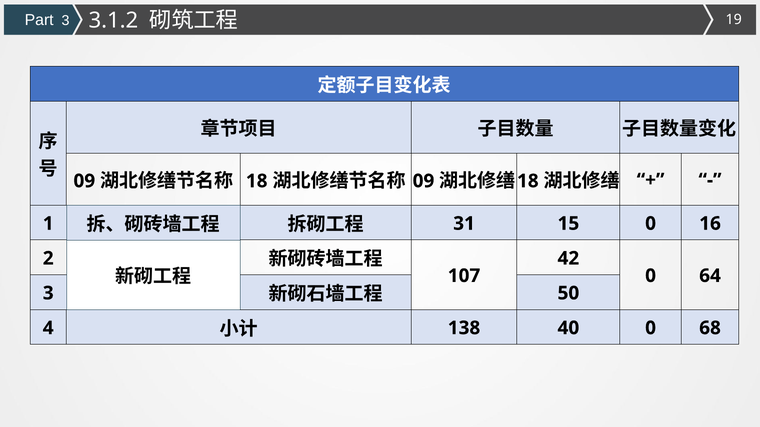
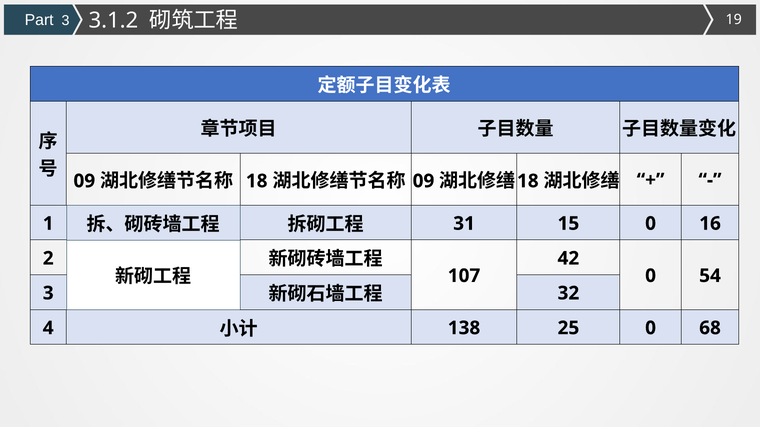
64: 64 -> 54 (710, 276)
50: 50 -> 32 (568, 293)
40: 40 -> 25 (568, 328)
